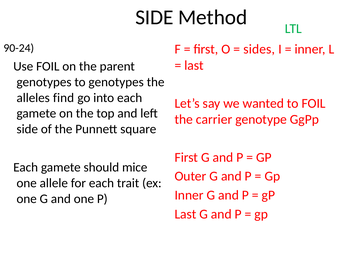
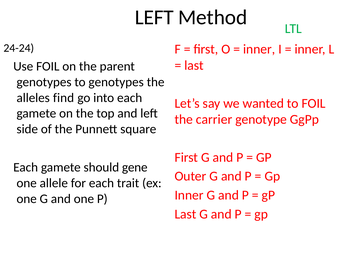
SIDE: SIDE -> LEFT (154, 17)
90-24: 90-24 -> 24-24 (19, 48)
sides: sides -> inner (259, 49)
mice: mice -> gene (135, 167)
